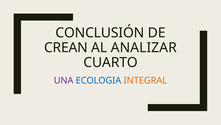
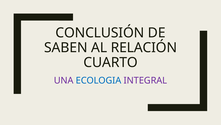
CREAN: CREAN -> SABEN (66, 47)
ANALIZAR: ANALIZAR -> RELACIÓN (144, 47)
INTEGRAL colour: orange -> purple (145, 80)
